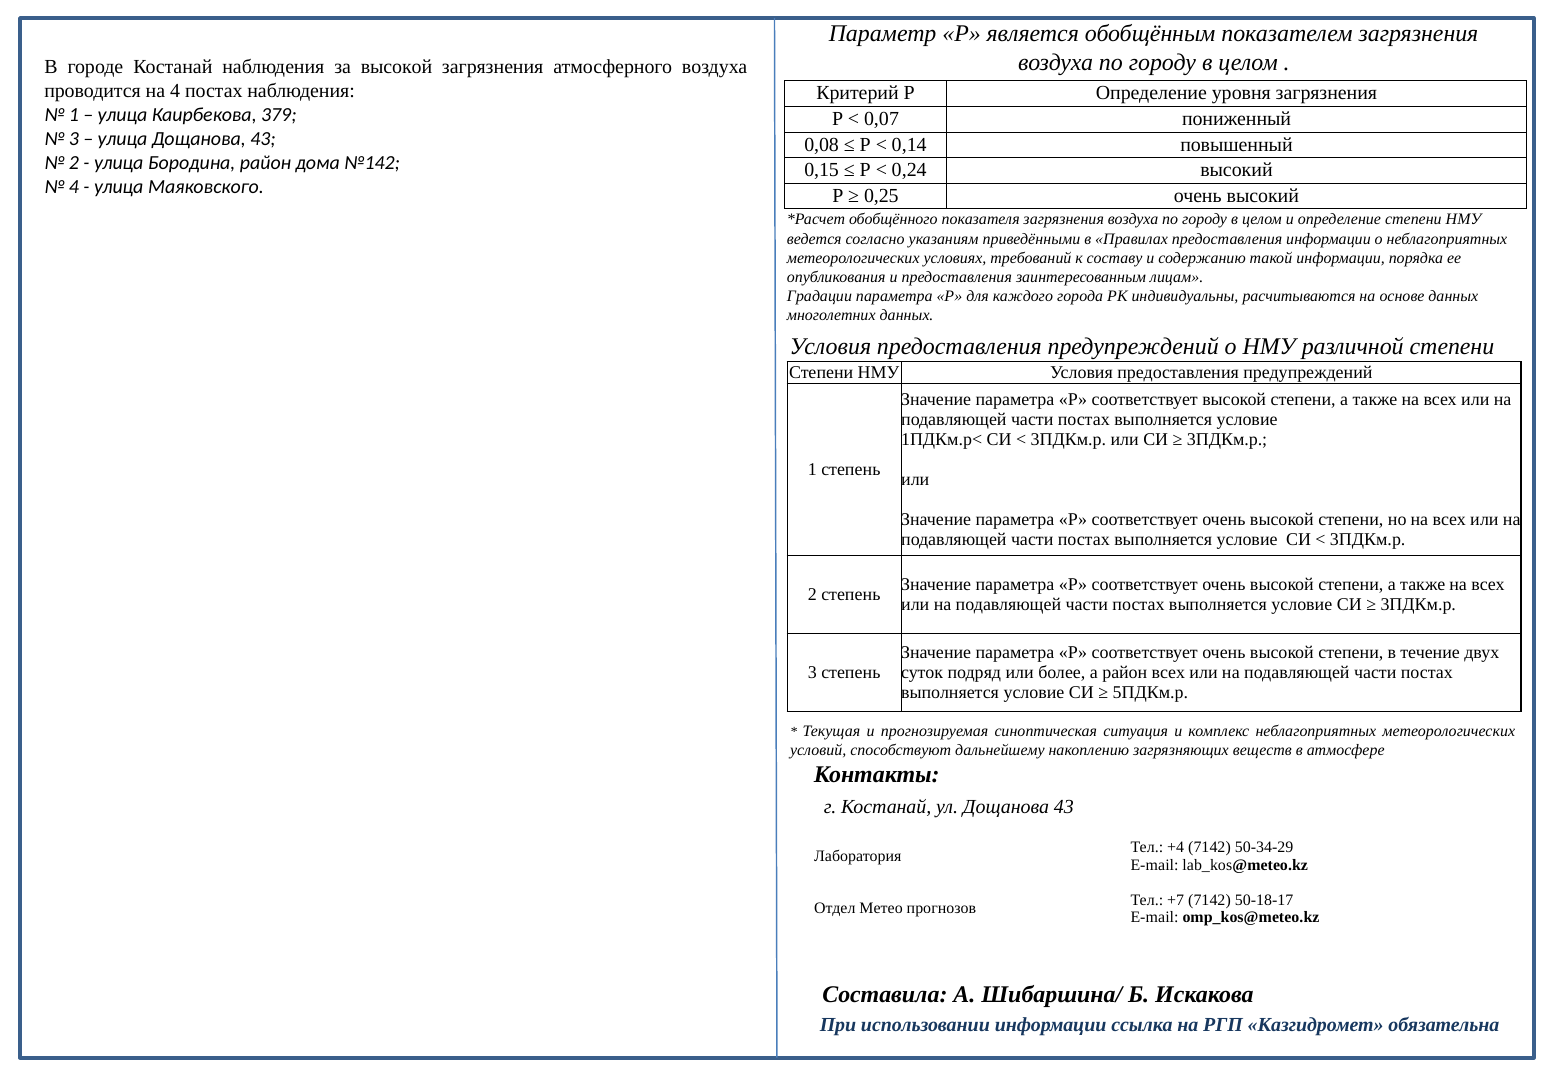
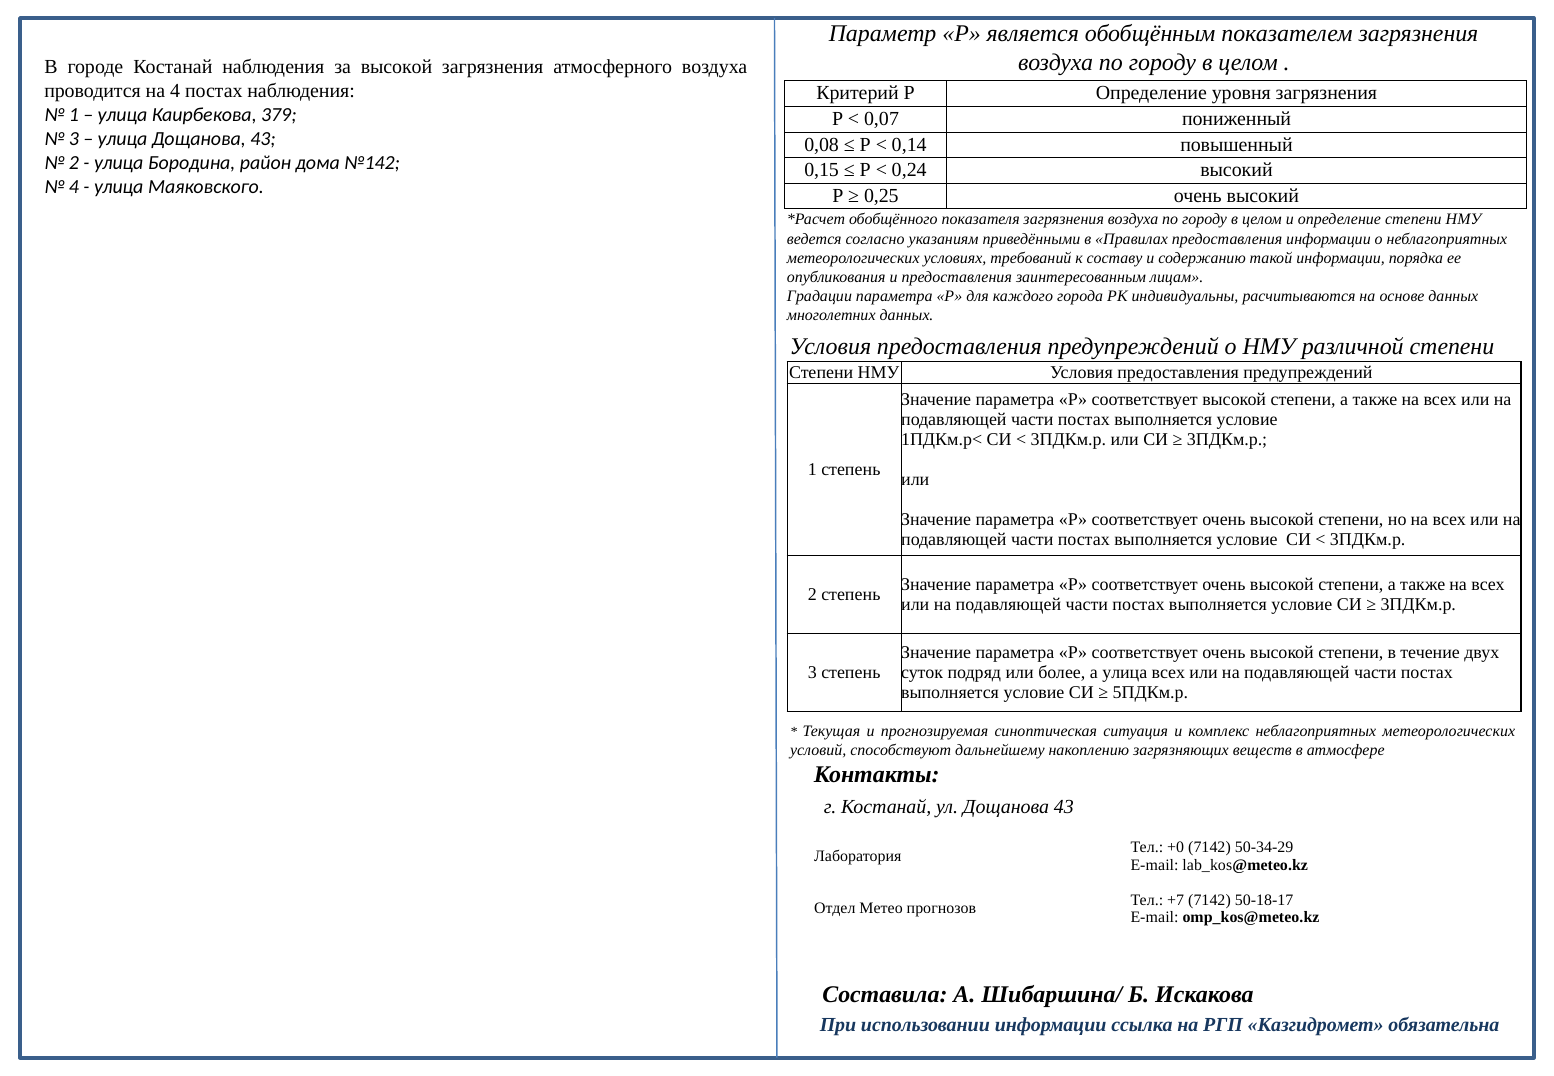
а район: район -> улица (1125, 672)
+4: +4 -> +0 (1176, 847)
